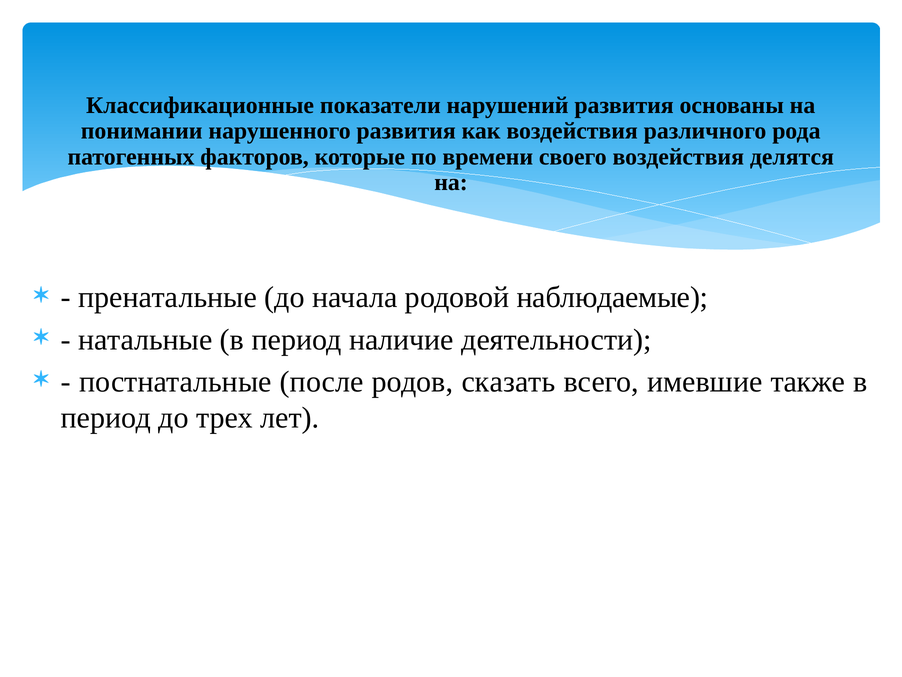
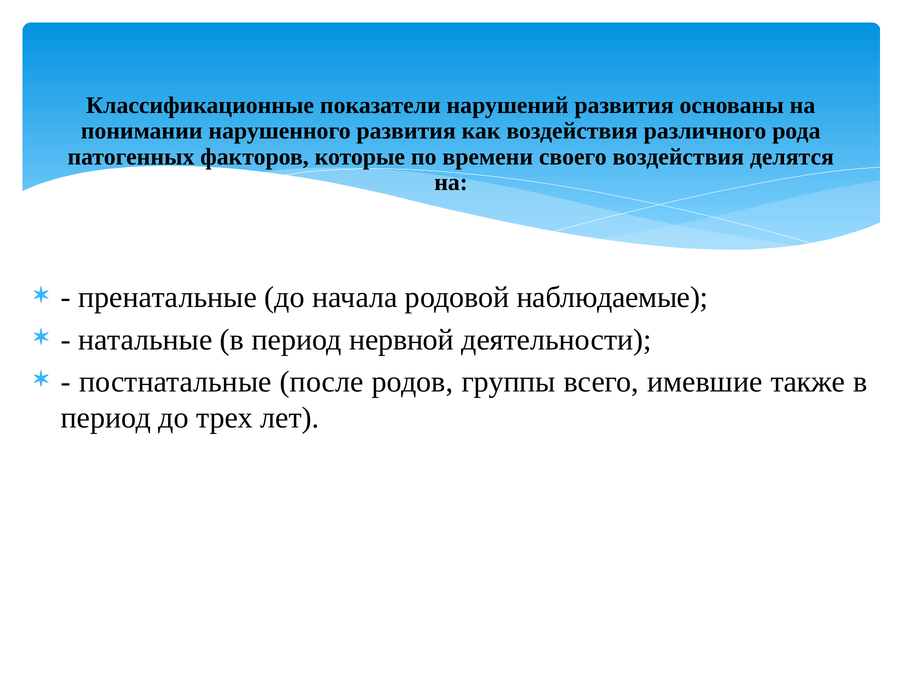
наличие: наличие -> нервной (402, 339)
сказать: сказать -> группы (509, 381)
